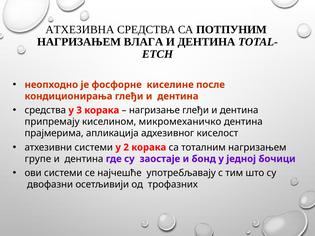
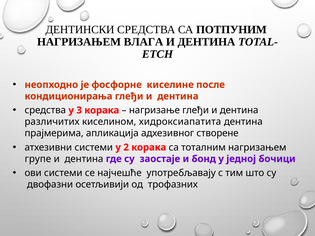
АТХЕЗИВНА: АТХЕЗИВНА -> ДЕНТИНСКИ (80, 30)
припремају: припремају -> различитих (52, 122)
микромеханичко: микромеханичко -> хидроксиапатита (180, 122)
киселост: киселост -> створене (218, 133)
